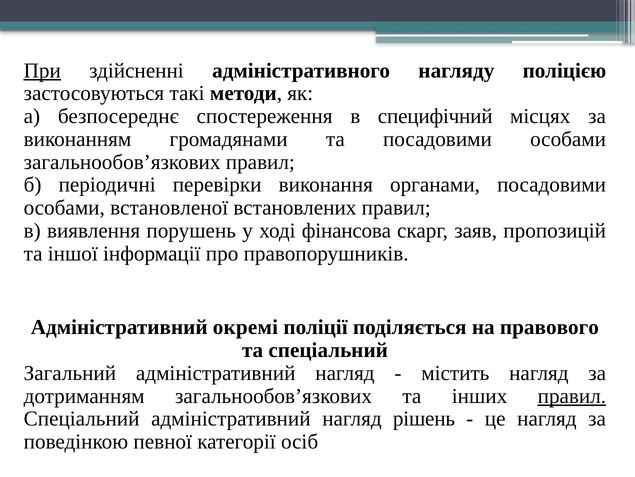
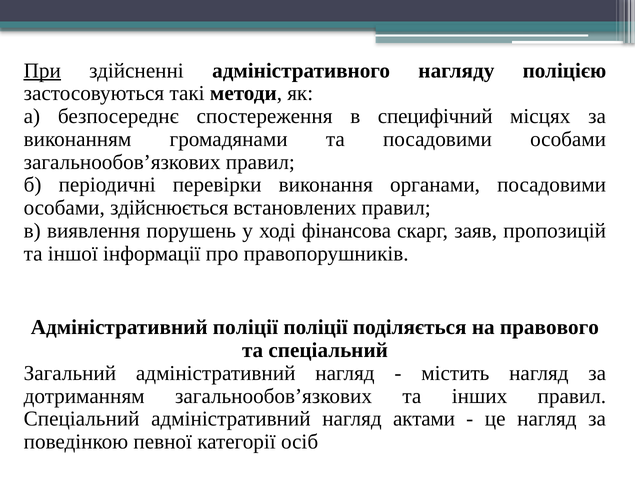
встановленої: встановленої -> здійснюється (169, 208)
Адміністративний окремі: окремі -> поліції (245, 327)
правил underline: present -> none (572, 395)
рішень: рішень -> актами (424, 418)
